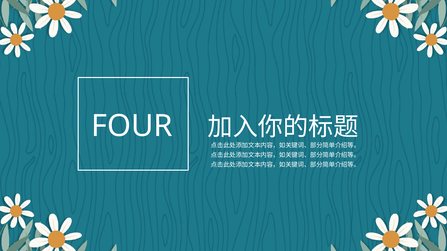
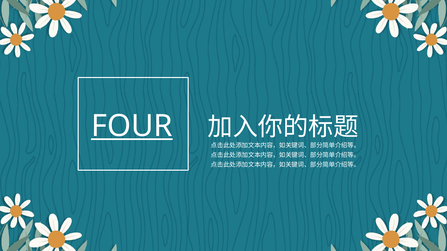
FOUR underline: none -> present (132, 126)
